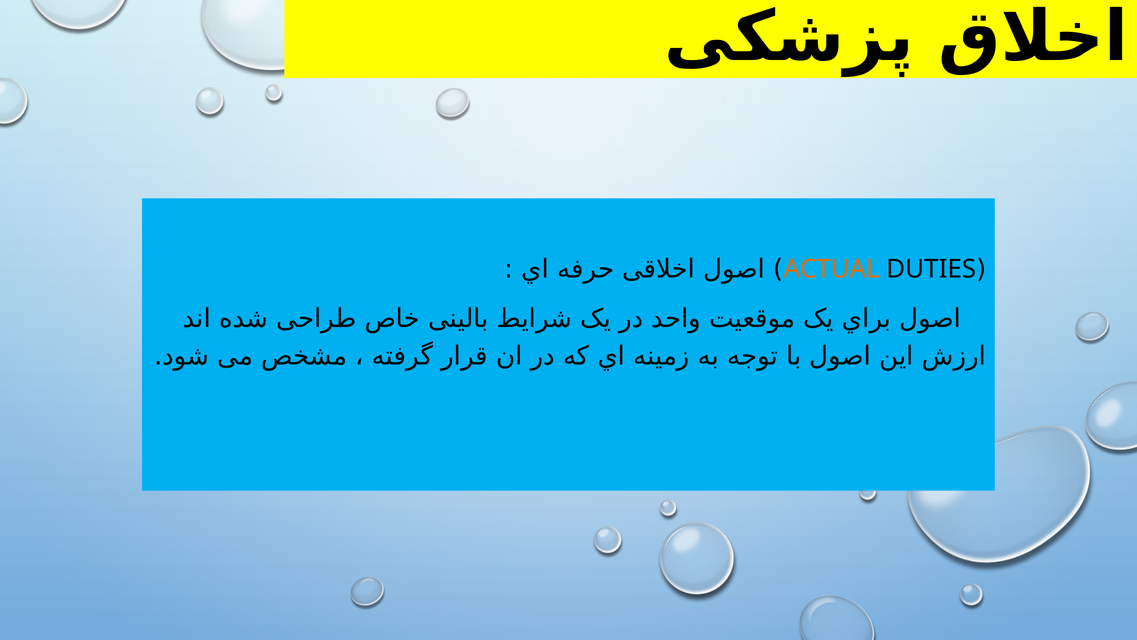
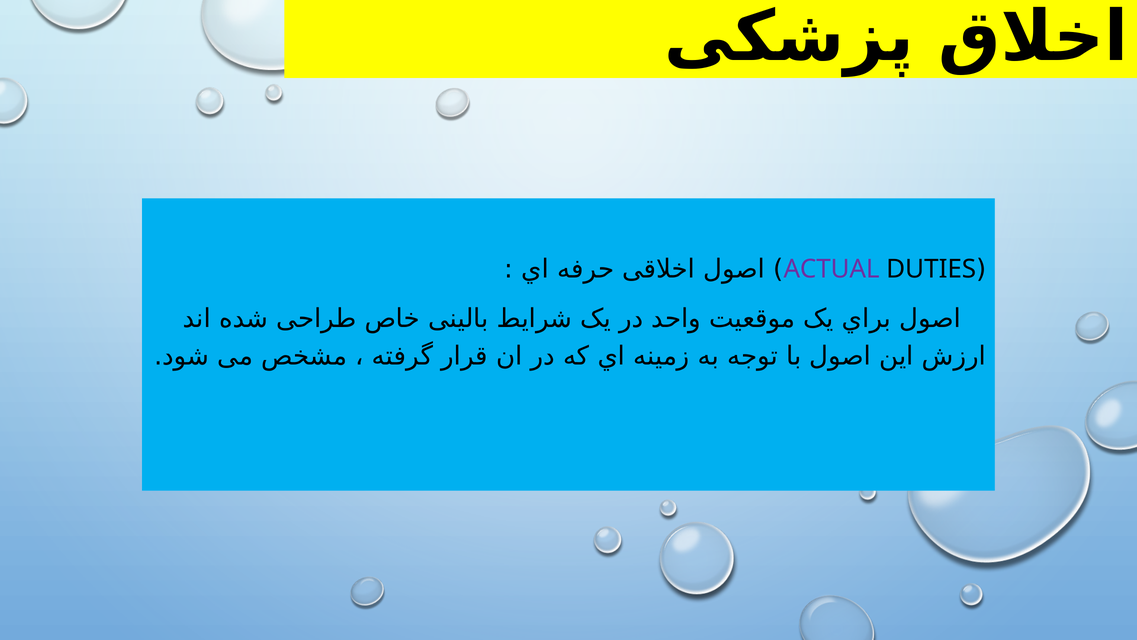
ACTUAL colour: orange -> purple (832, 269)
